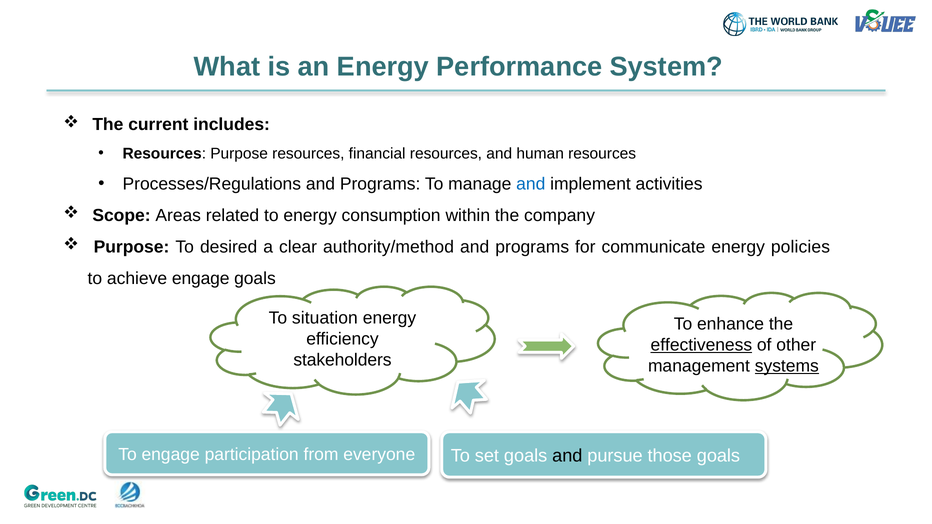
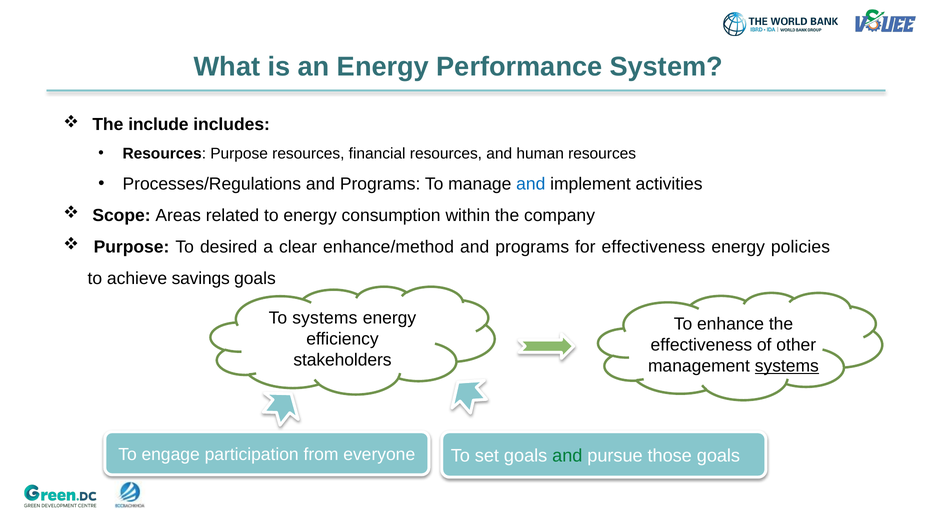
current: current -> include (158, 125)
authority/method: authority/method -> enhance/method (389, 247)
for communicate: communicate -> effectiveness (653, 247)
achieve engage: engage -> savings (201, 278)
To situation: situation -> systems (325, 318)
effectiveness underline: present -> none (701, 345)
and colour: black -> green (567, 456)
